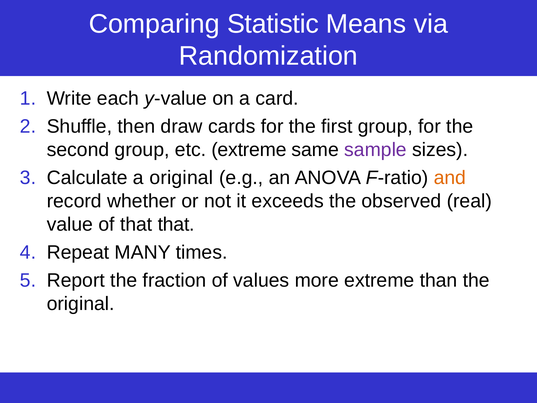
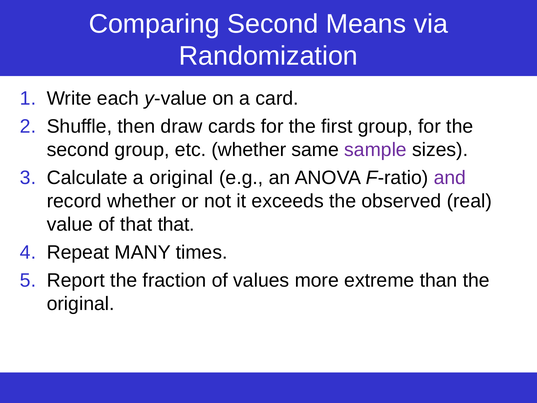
Comparing Statistic: Statistic -> Second (273, 24)
etc extreme: extreme -> whether (249, 150)
and colour: orange -> purple (450, 178)
